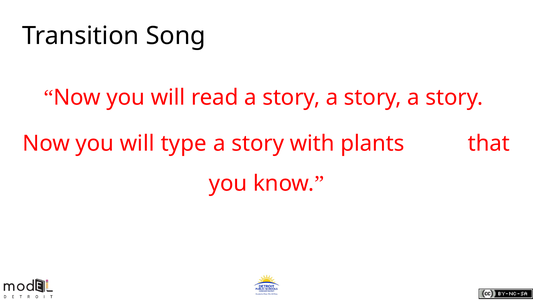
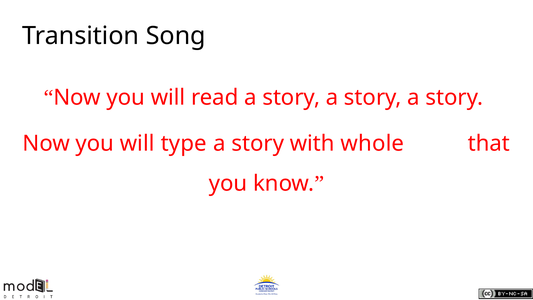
plants: plants -> whole (372, 143)
